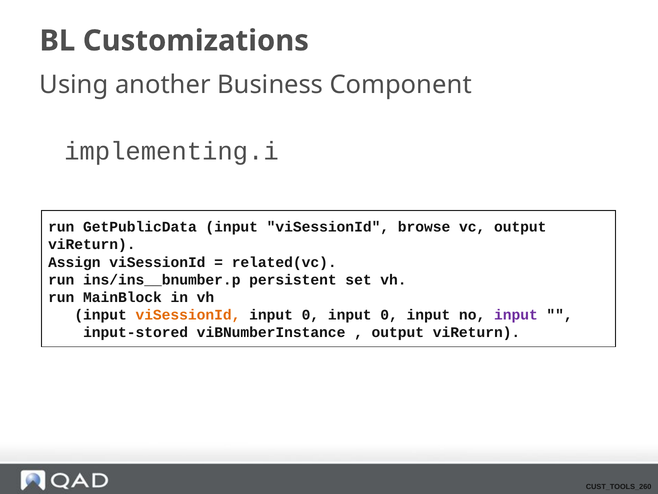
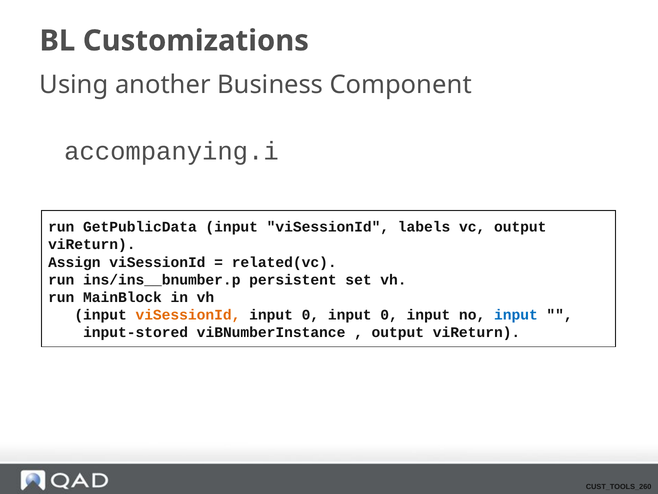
implementing.i: implementing.i -> accompanying.i (171, 151)
browse: browse -> labels (424, 227)
input colour: purple -> blue (516, 315)
